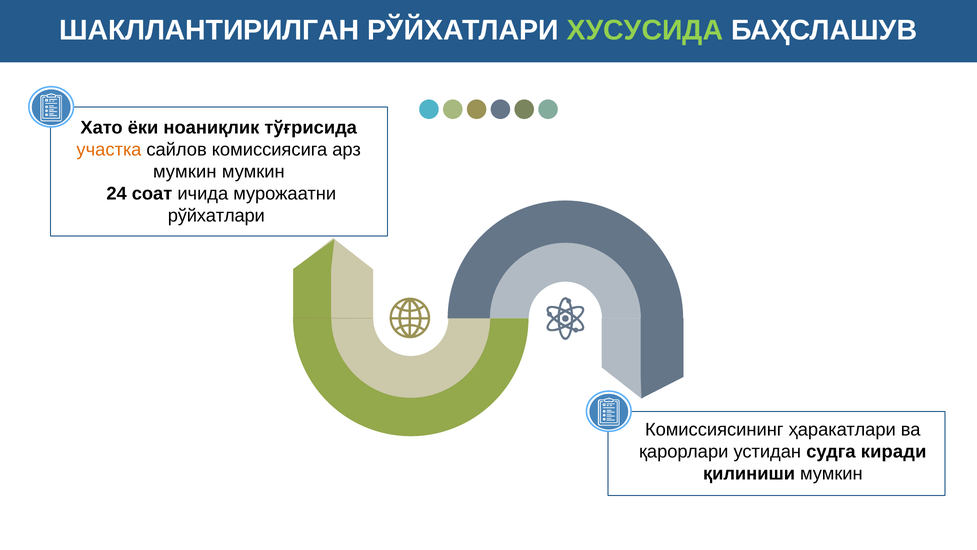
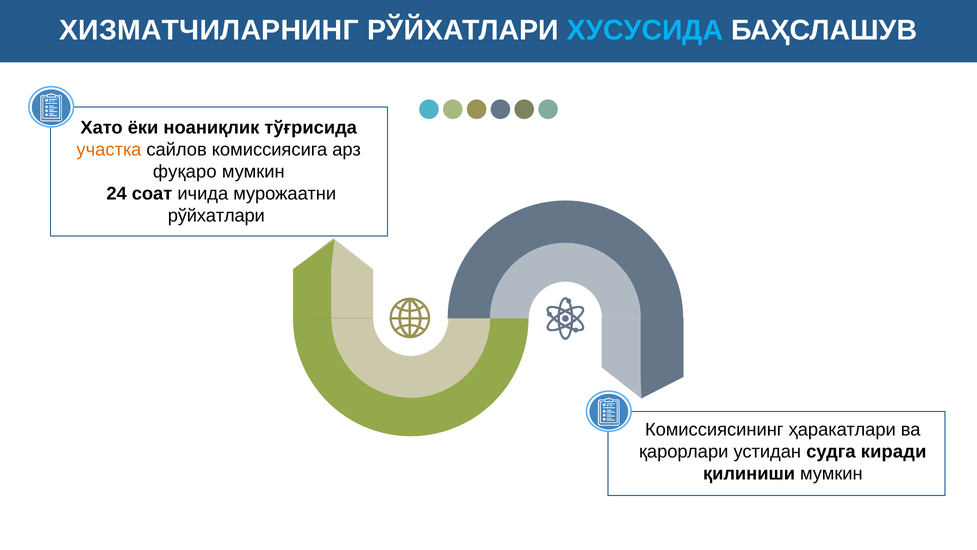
ШАКЛЛАНТИРИЛГАН: ШАКЛЛАНТИРИЛГАН -> ХИЗМАТЧИЛАРНИНГ (209, 30)
ХУСУСИДА colour: light green -> light blue (645, 30)
мумкин: мумкин -> фуқаро (185, 172)
